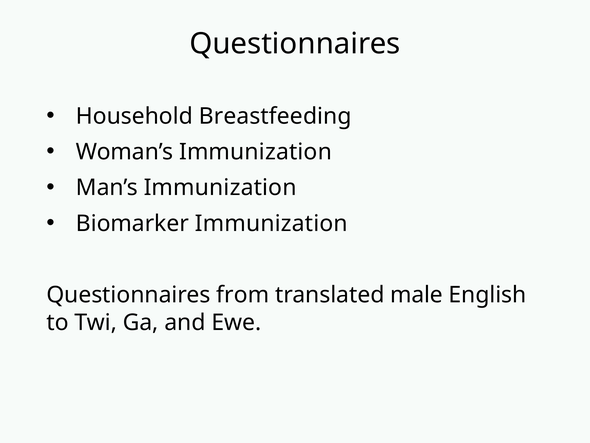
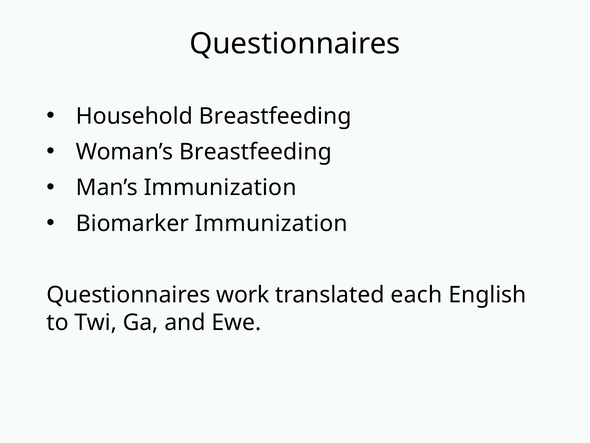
Woman’s Immunization: Immunization -> Breastfeeding (256, 152)
from: from -> work (243, 295)
male: male -> each (416, 295)
